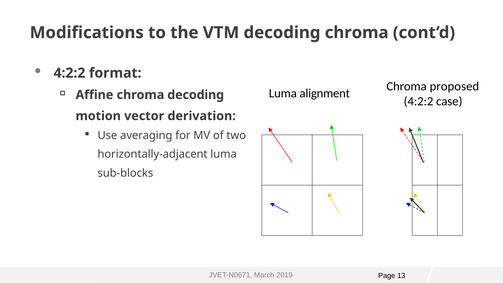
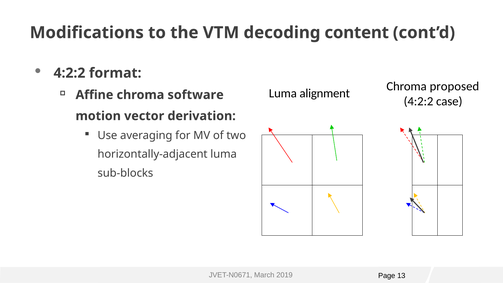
decoding chroma: chroma -> content (357, 33)
chroma decoding: decoding -> software (196, 95)
